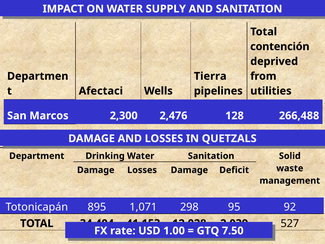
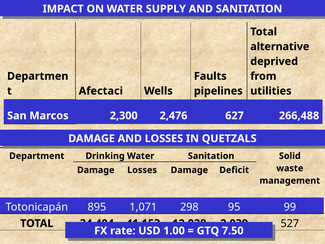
contención: contención -> alternative (280, 47)
Tierra: Tierra -> Faults (210, 76)
128: 128 -> 627 (235, 116)
92: 92 -> 99 (290, 207)
